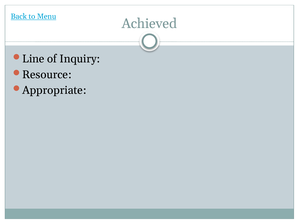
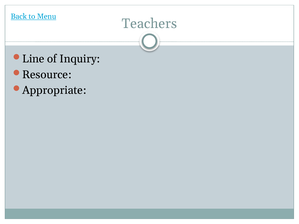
Achieved: Achieved -> Teachers (149, 24)
